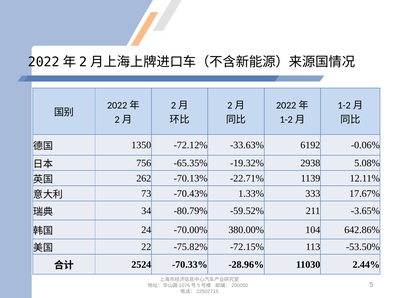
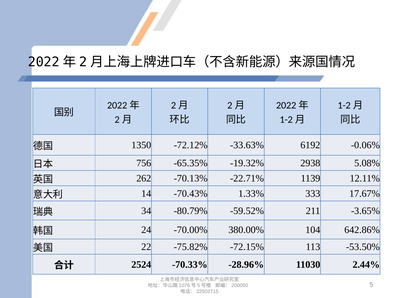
73: 73 -> 14 (146, 193)
